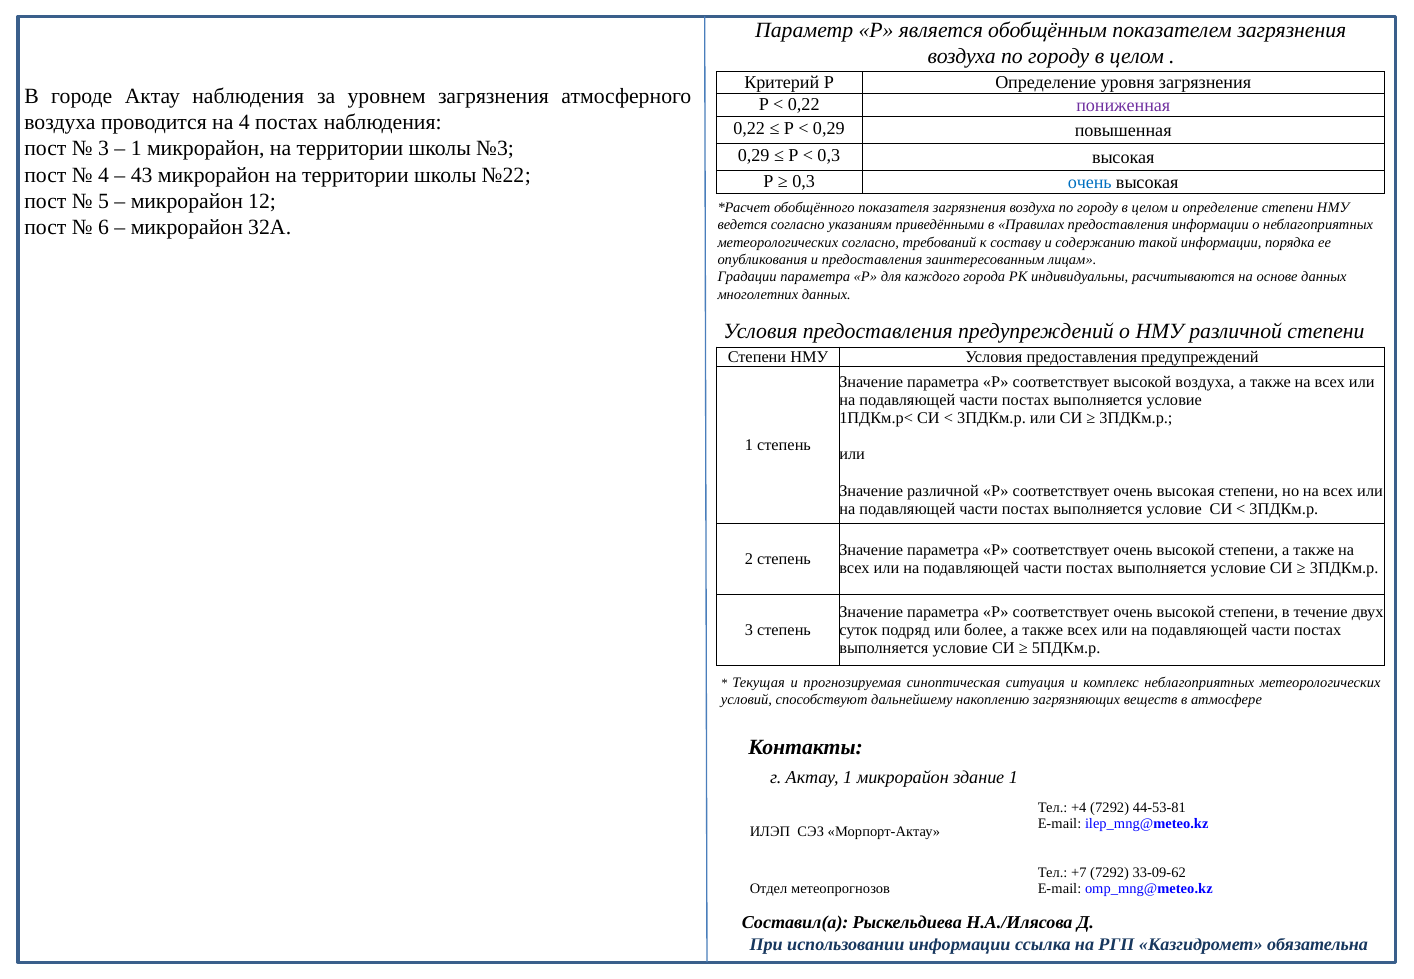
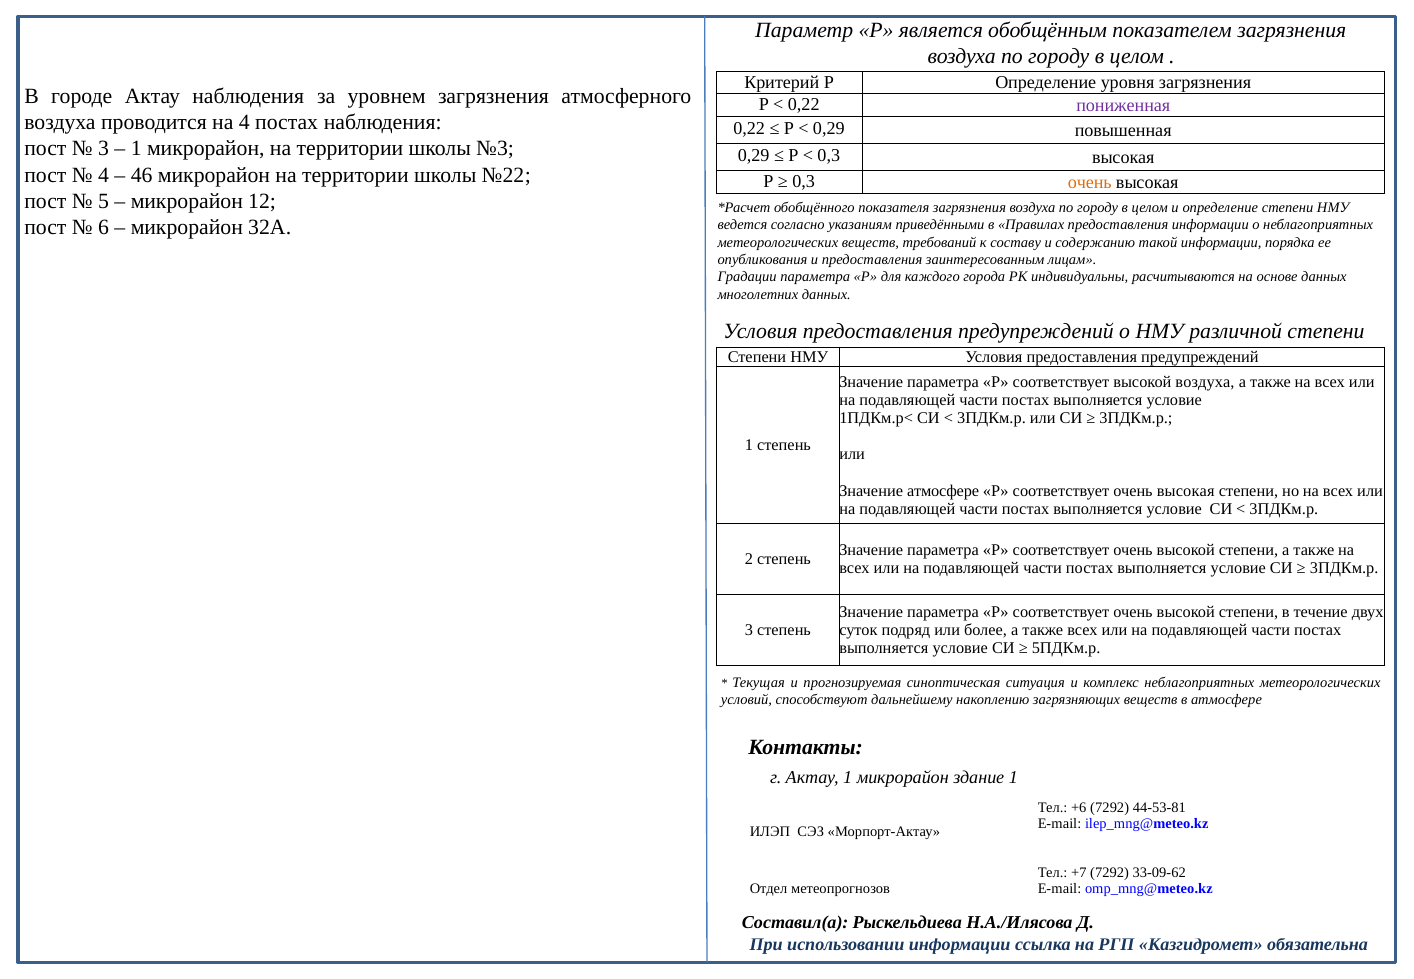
43: 43 -> 46 (142, 175)
очень colour: blue -> orange (1090, 182)
метеорологических согласно: согласно -> веществ (870, 242)
Значение различной: различной -> атмосфере (943, 491)
+4: +4 -> +6 (1079, 807)
